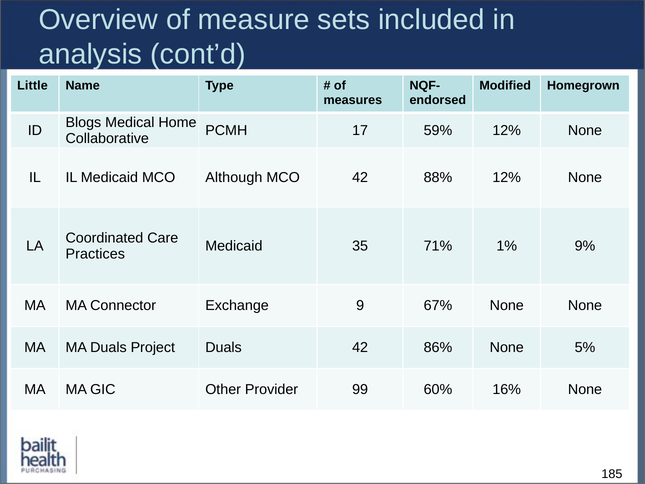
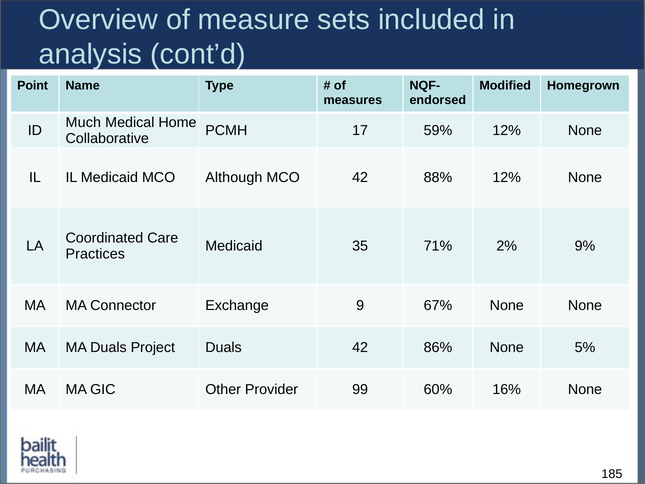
Little: Little -> Point (33, 86)
Blogs: Blogs -> Much (83, 122)
1%: 1% -> 2% (507, 246)
